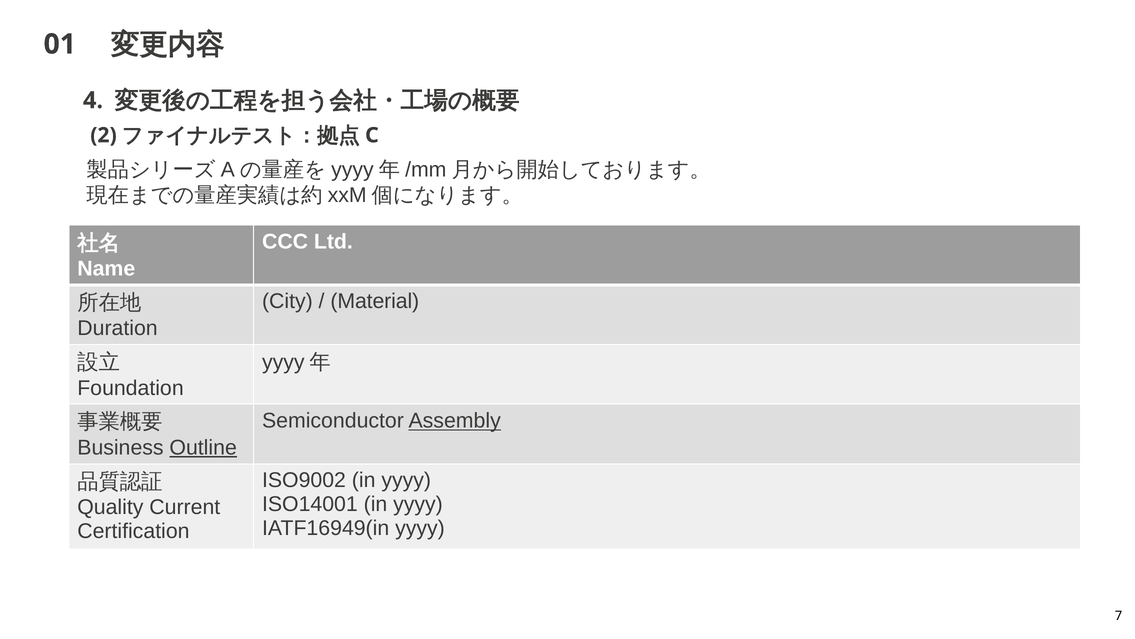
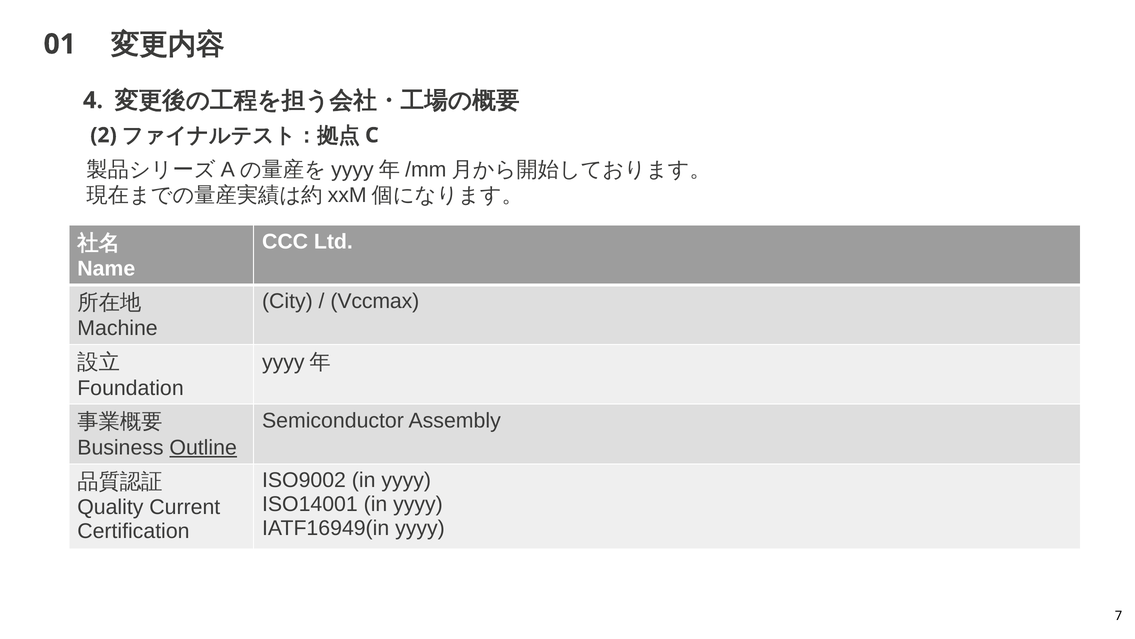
Material: Material -> Vccmax (375, 301)
Duration: Duration -> Machine (118, 328)
Assembly underline: present -> none (455, 420)
